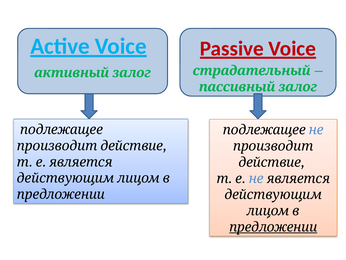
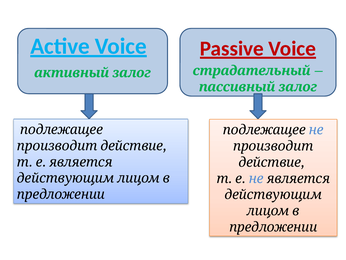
предложении underline: present -> none (273, 227)
